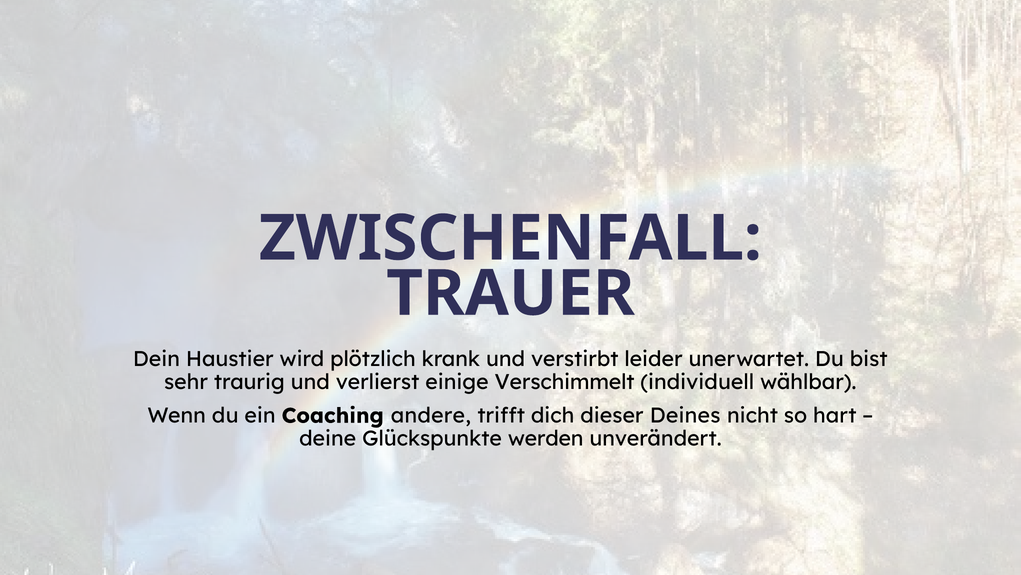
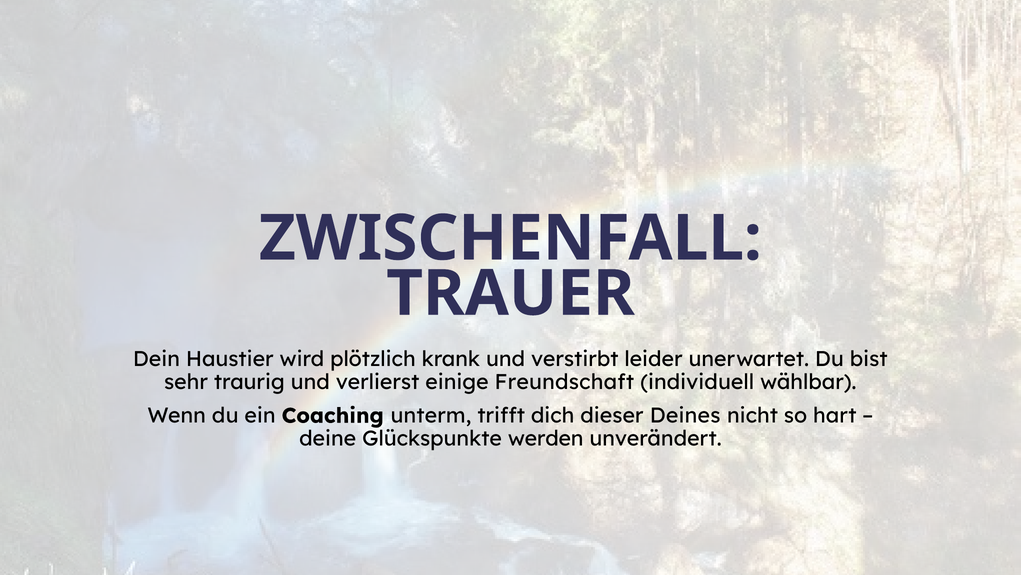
Verschimmelt: Verschimmelt -> Freundschaft (564, 382)
andere: andere -> unterm (431, 415)
